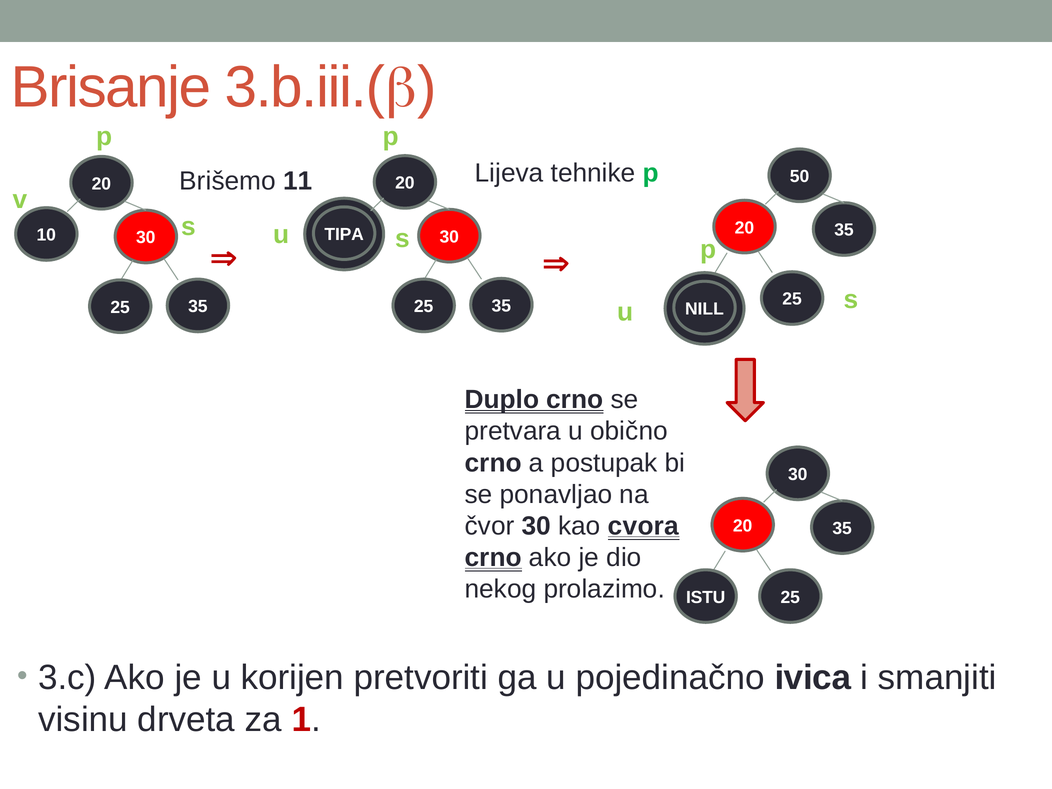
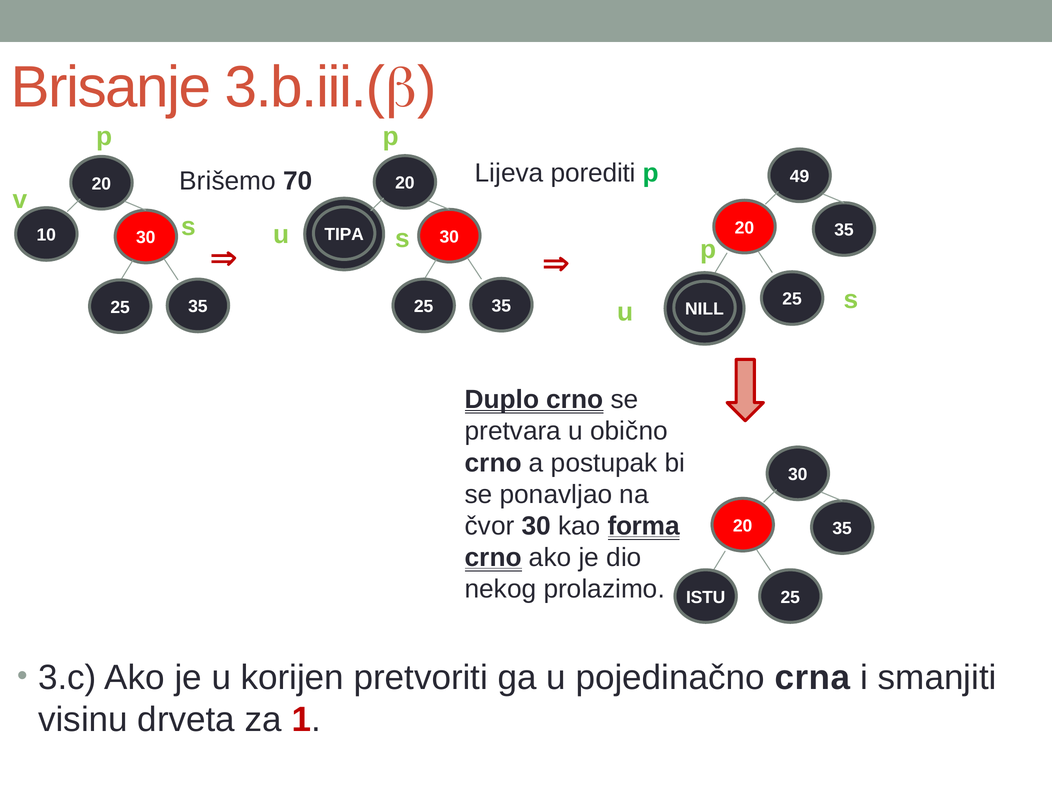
tehnike: tehnike -> porediti (593, 173)
50: 50 -> 49 (800, 176)
11: 11 -> 70 (298, 181)
cvora: cvora -> forma (644, 526)
ivica: ivica -> crna (813, 677)
